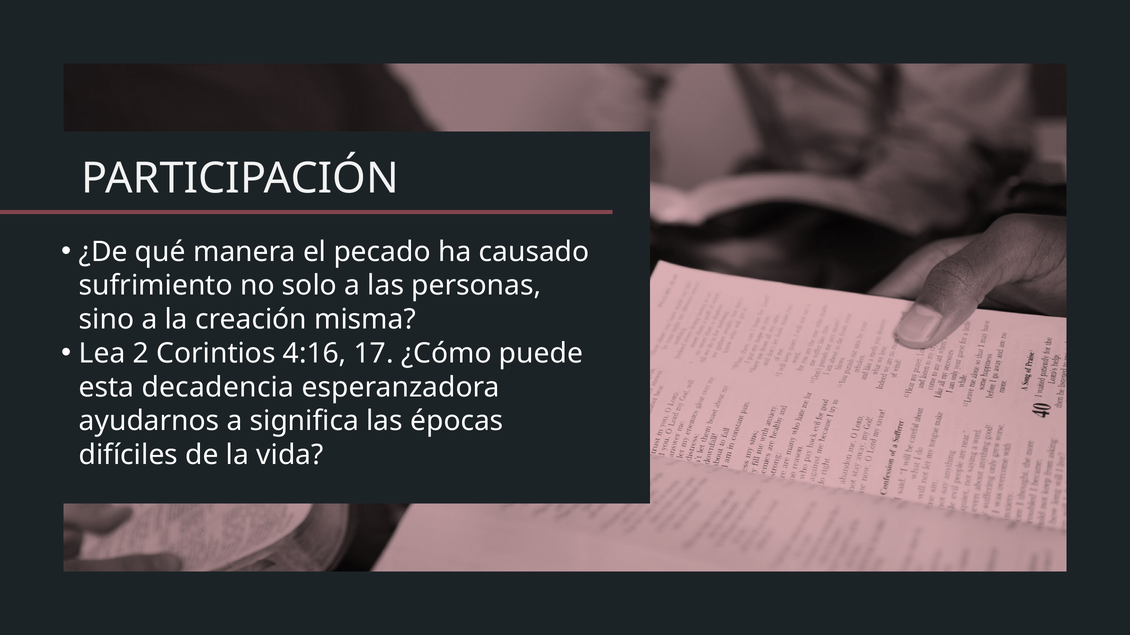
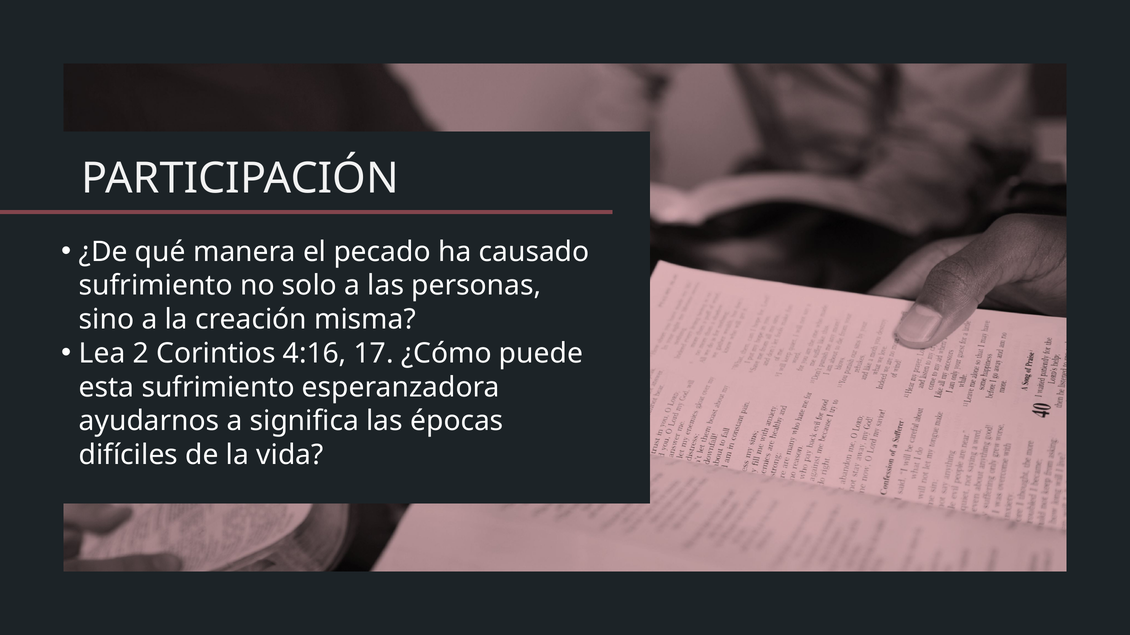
esta decadencia: decadencia -> sufrimiento (218, 388)
